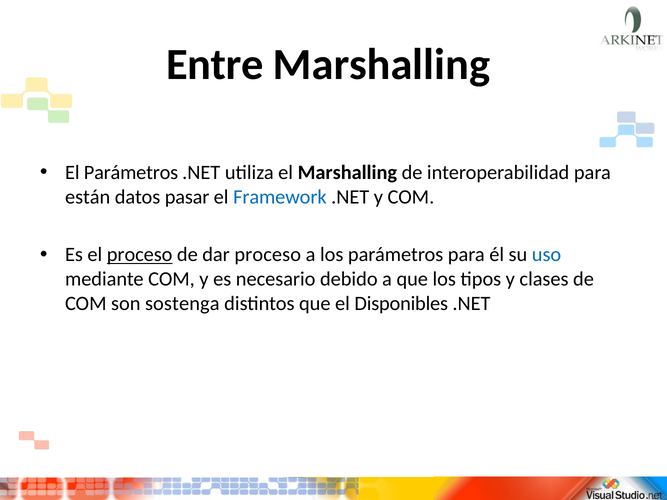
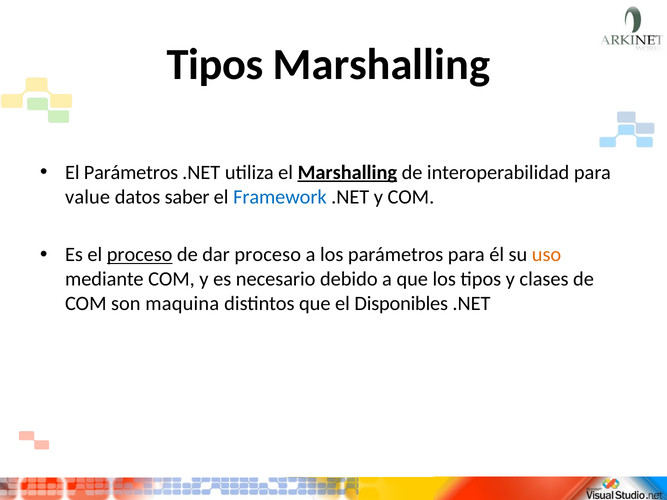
Entre: Entre -> Tipos (215, 65)
Marshalling underline: none -> present (347, 173)
están: están -> value (88, 197)
pasar: pasar -> saber (187, 197)
uso colour: blue -> orange (547, 255)
sostenga: sostenga -> maquina (182, 304)
